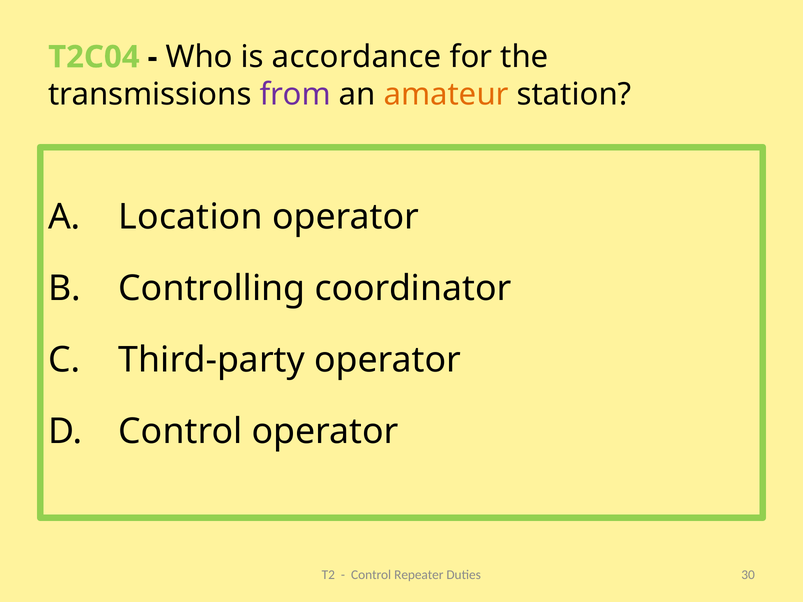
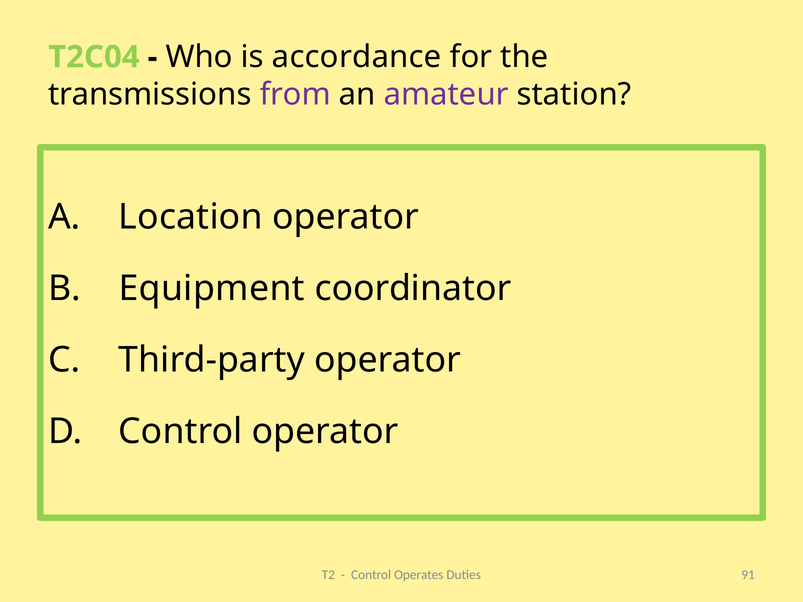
amateur colour: orange -> purple (446, 95)
Controlling: Controlling -> Equipment (212, 289)
Repeater: Repeater -> Operates (419, 575)
30: 30 -> 91 (748, 575)
